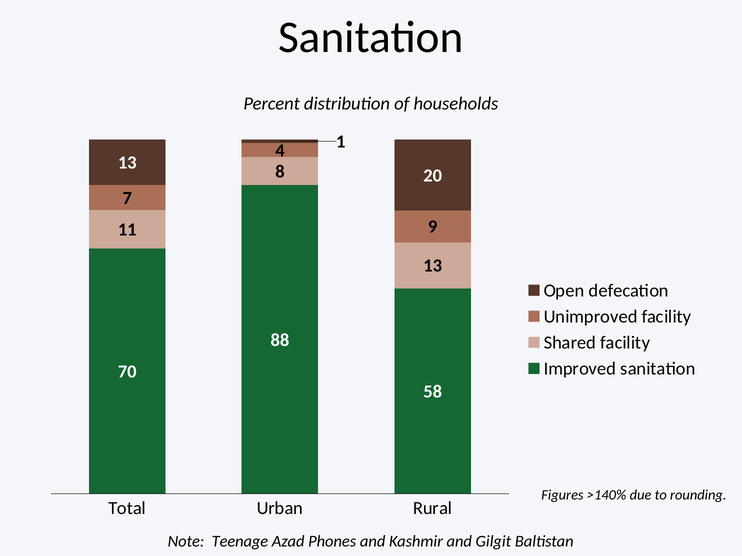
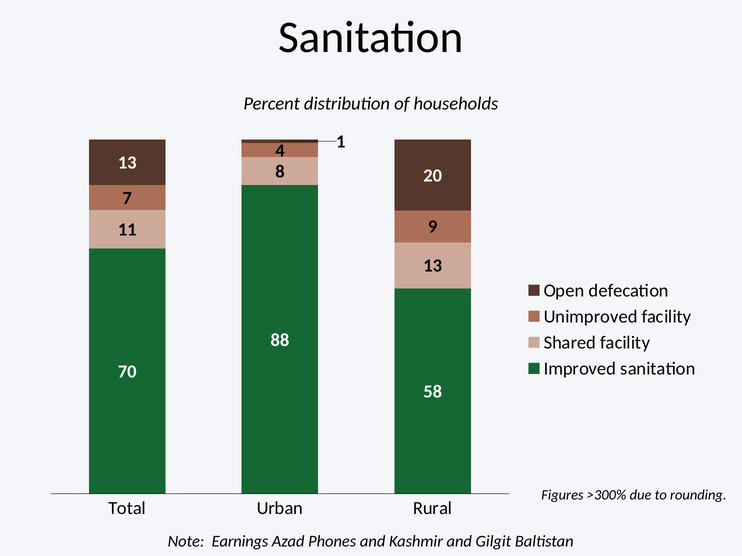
>140%: >140% -> >300% (607, 496)
Teenage: Teenage -> Earnings (240, 542)
